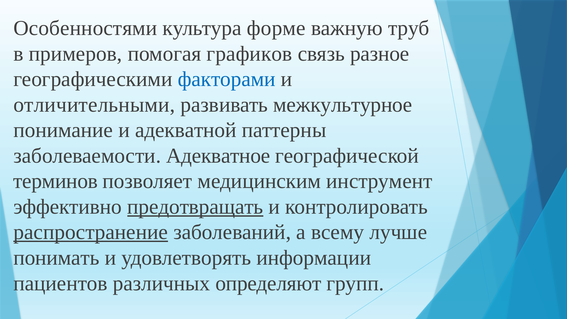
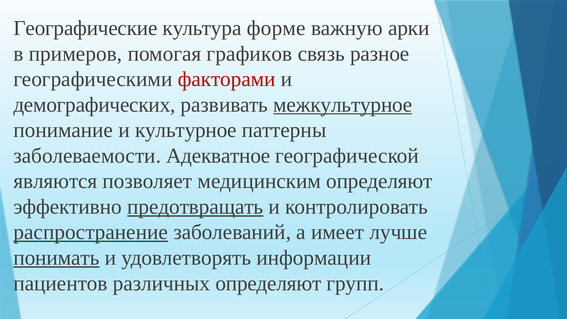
Особенностями: Особенностями -> Географические (86, 28)
труб: труб -> арки (409, 28)
факторами colour: blue -> red (227, 79)
отличительными: отличительными -> демографических (94, 105)
межкультурное underline: none -> present (343, 105)
адекватной: адекватной -> культурное (186, 130)
терминов: терминов -> являются (55, 181)
медицинским инструмент: инструмент -> определяют (379, 181)
всему: всему -> имеет (338, 232)
понимать underline: none -> present (56, 258)
